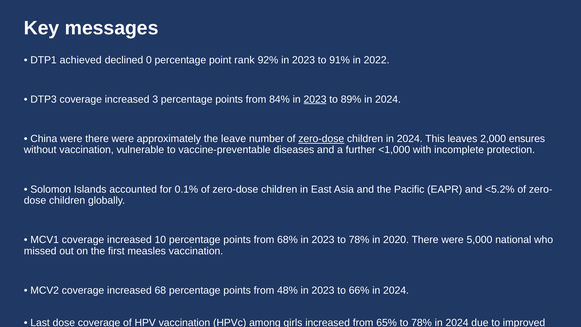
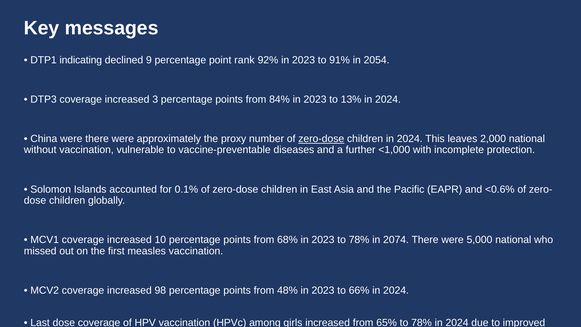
achieved: achieved -> indicating (81, 60)
0: 0 -> 9 (149, 60)
2022: 2022 -> 2054 (377, 60)
2023 underline: present -> none (315, 99)
89%: 89% -> 13% (351, 99)
leave: leave -> proxy (234, 139)
2,000 ensures: ensures -> national (527, 139)
<5.2%: <5.2% -> <0.6% (500, 189)
2020: 2020 -> 2074 (396, 240)
68: 68 -> 98 (160, 290)
